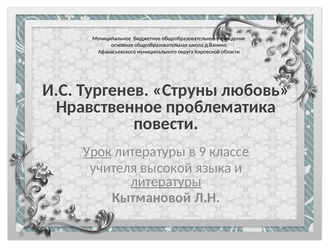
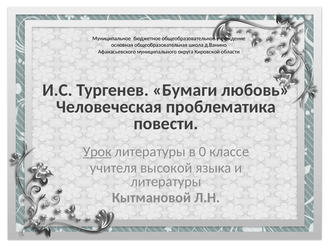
Струны: Струны -> Бумаги (185, 90)
Нравственное: Нравственное -> Человеческая (109, 107)
9: 9 -> 0 (202, 152)
литературы underline: present -> none (166, 182)
